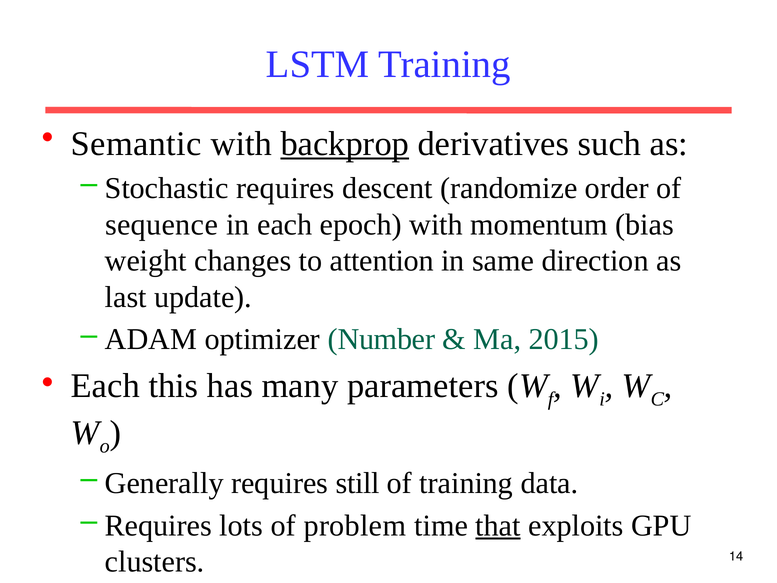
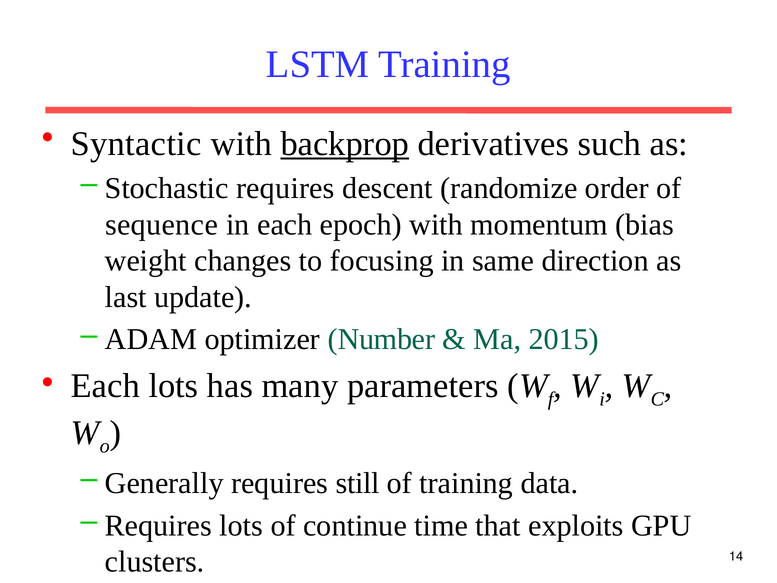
Semantic: Semantic -> Syntactic (136, 144)
attention: attention -> focusing (382, 261)
Each this: this -> lots (173, 385)
problem: problem -> continue (355, 525)
that underline: present -> none (498, 525)
